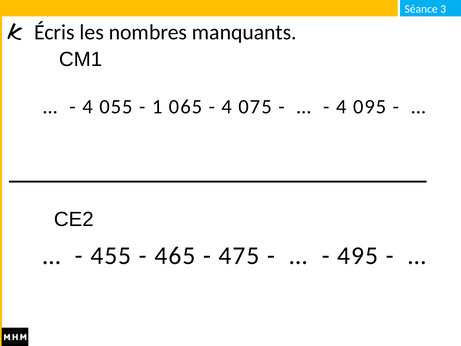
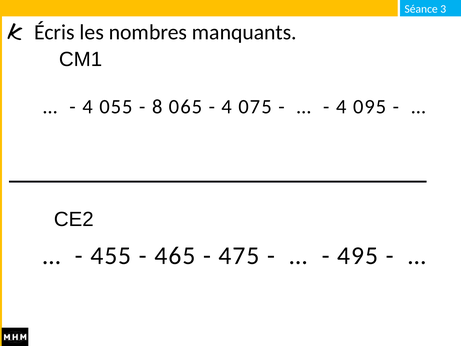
1: 1 -> 8 (157, 107)
